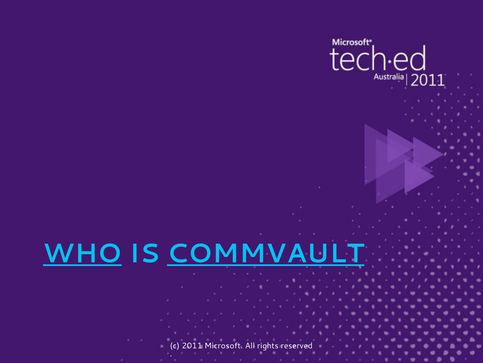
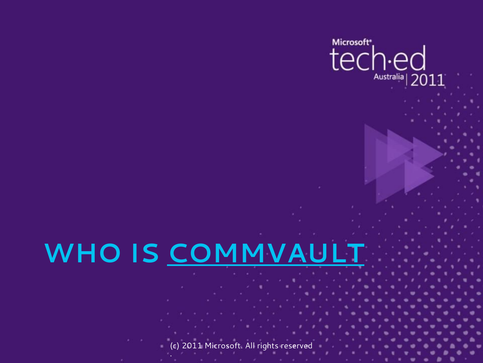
WHO underline: present -> none (82, 253)
